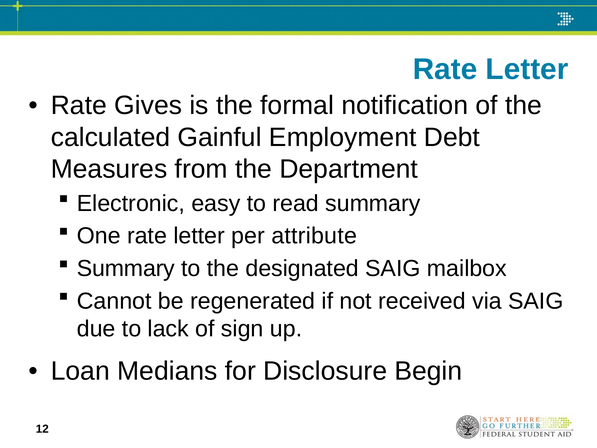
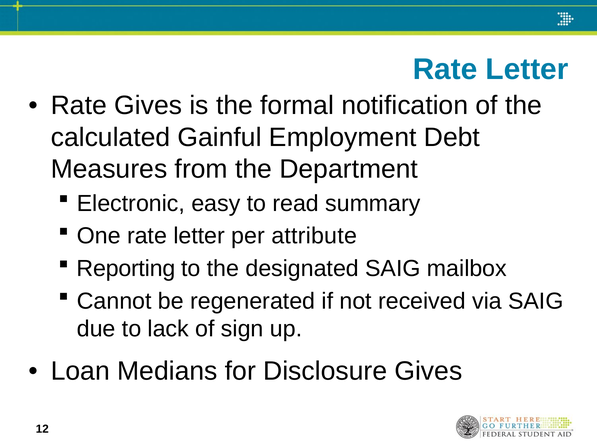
Summary: Summary -> Reporting (126, 268)
Disclosure Begin: Begin -> Gives (428, 371)
